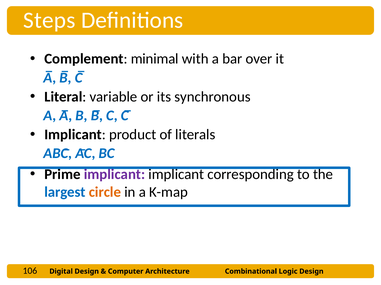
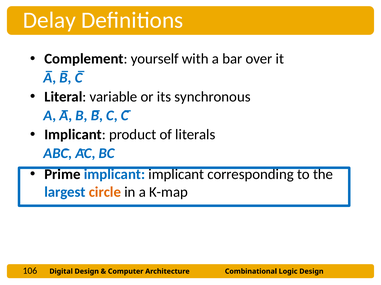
Steps: Steps -> Delay (49, 20)
minimal: minimal -> yourself (155, 59)
implicant colour: purple -> blue (114, 175)
